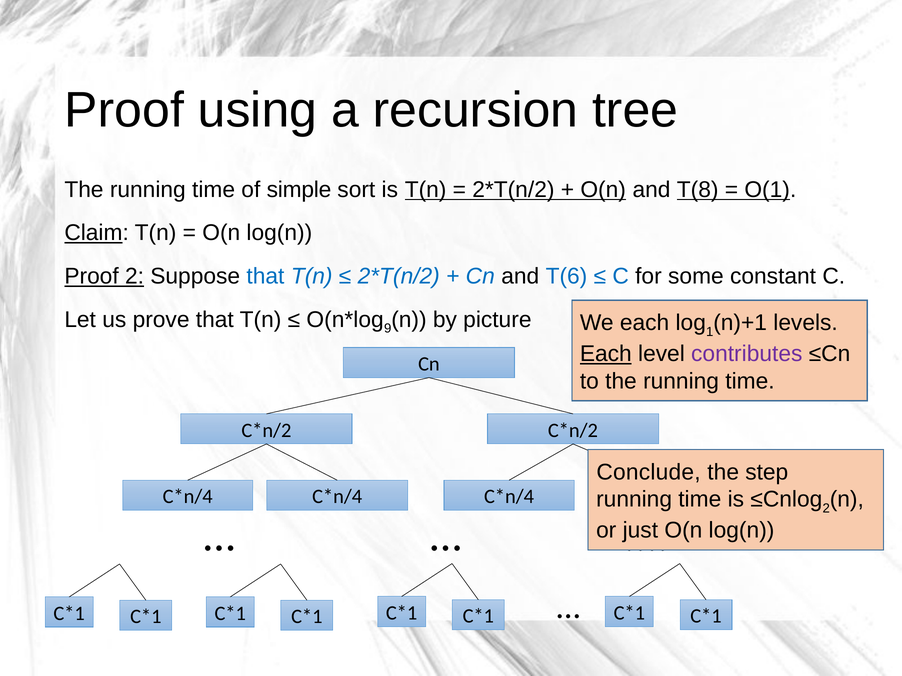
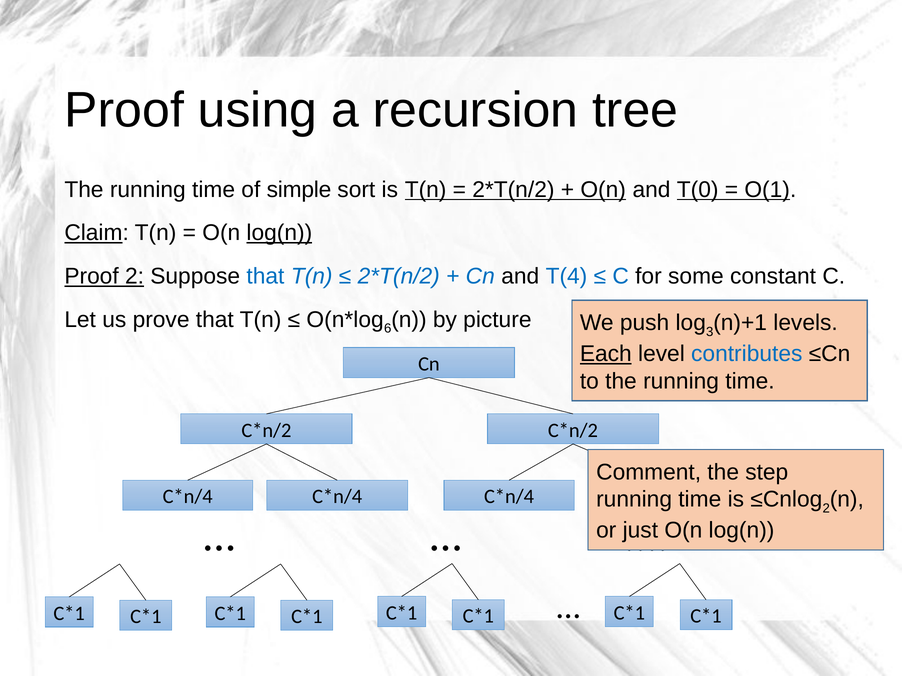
T(8: T(8 -> T(0 (698, 190)
log(n underline: none -> present (279, 233)
T(6: T(6 -> T(4 (566, 276)
9: 9 -> 6 (388, 329)
We each: each -> push (645, 323)
1: 1 -> 3 (710, 332)
contributes colour: purple -> blue (747, 354)
Conclude: Conclude -> Comment (649, 472)
